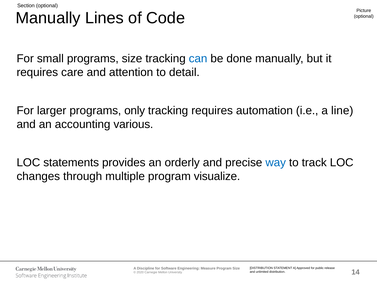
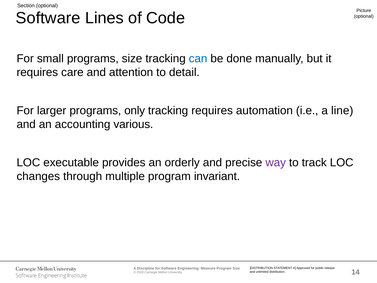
Manually: Manually -> Software (48, 18)
statements: statements -> executable (71, 162)
way colour: blue -> purple (276, 162)
visualize: visualize -> invariant (217, 176)
